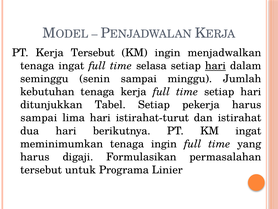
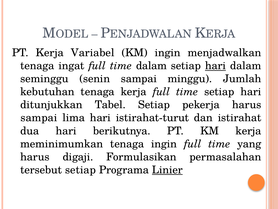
Kerja Tersebut: Tersebut -> Variabel (93, 53)
time selasa: selasa -> dalam (151, 66)
KM ingat: ingat -> kerja (248, 131)
tersebut untuk: untuk -> setiap (80, 169)
Linier underline: none -> present (167, 169)
